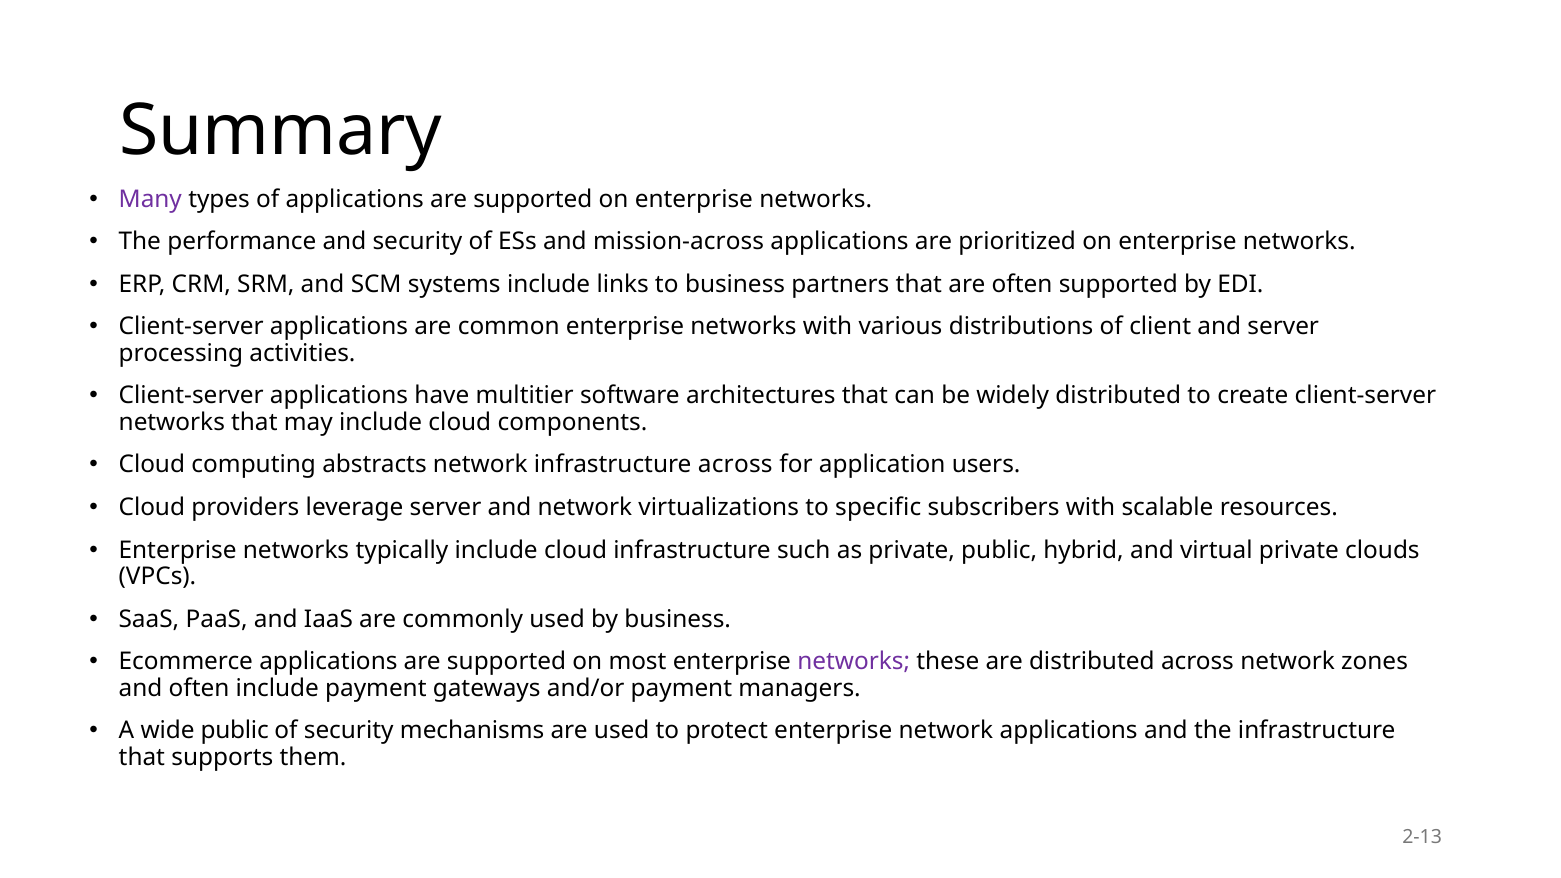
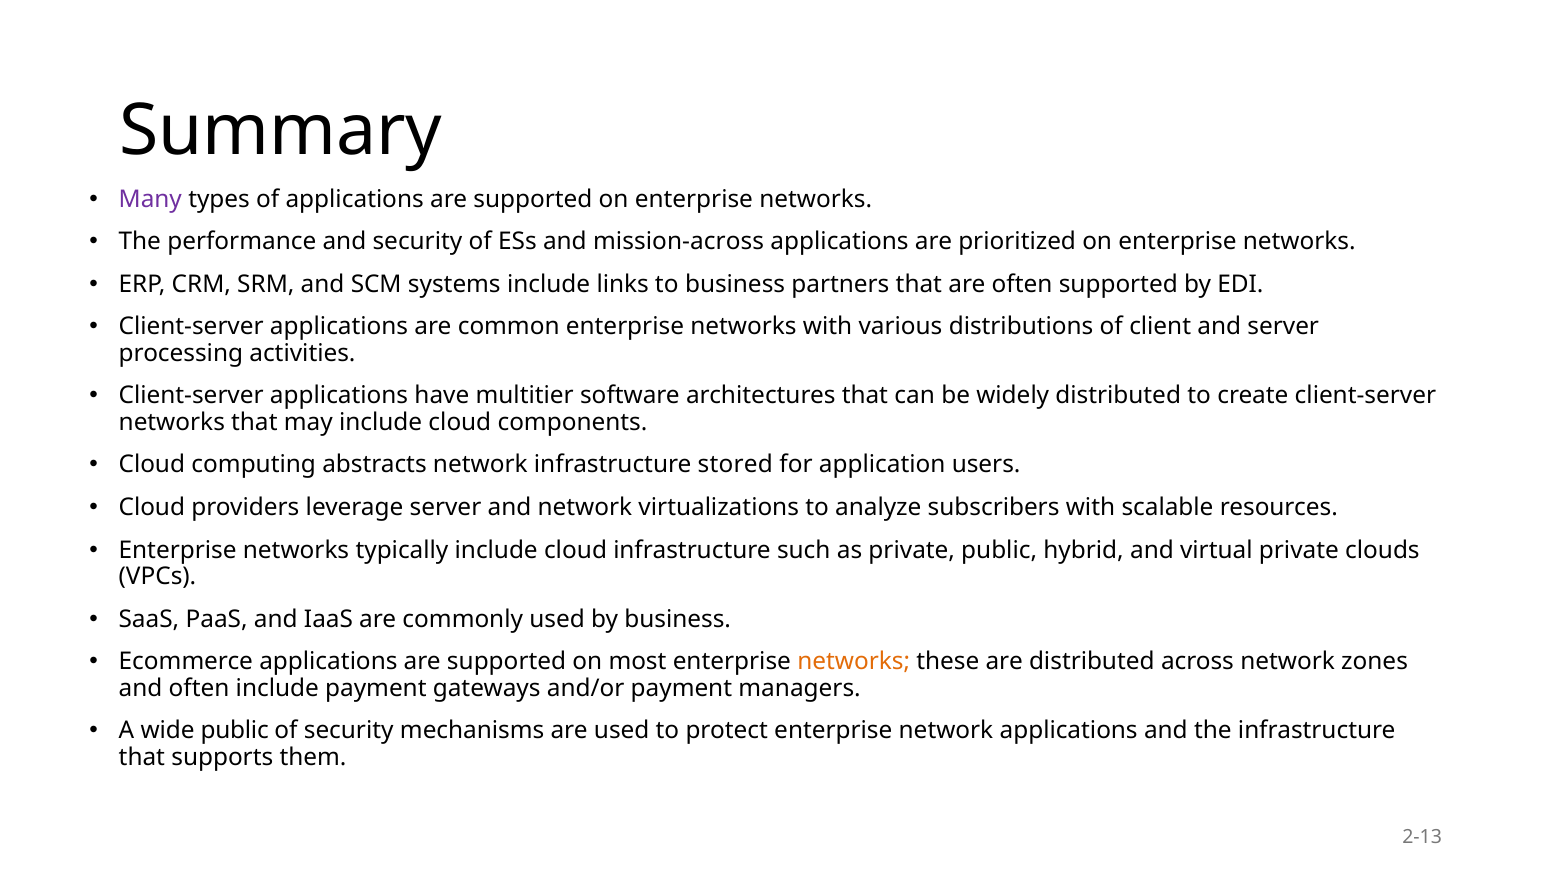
infrastructure across: across -> stored (735, 465)
specific: specific -> analyze (878, 508)
networks colour: purple -> orange (854, 662)
